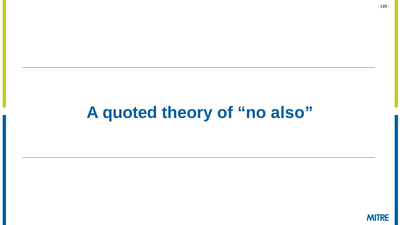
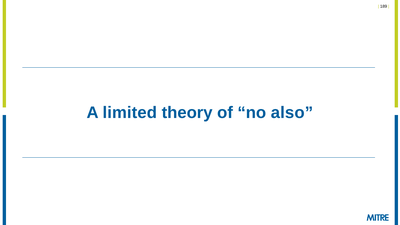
quoted: quoted -> limited (130, 113)
